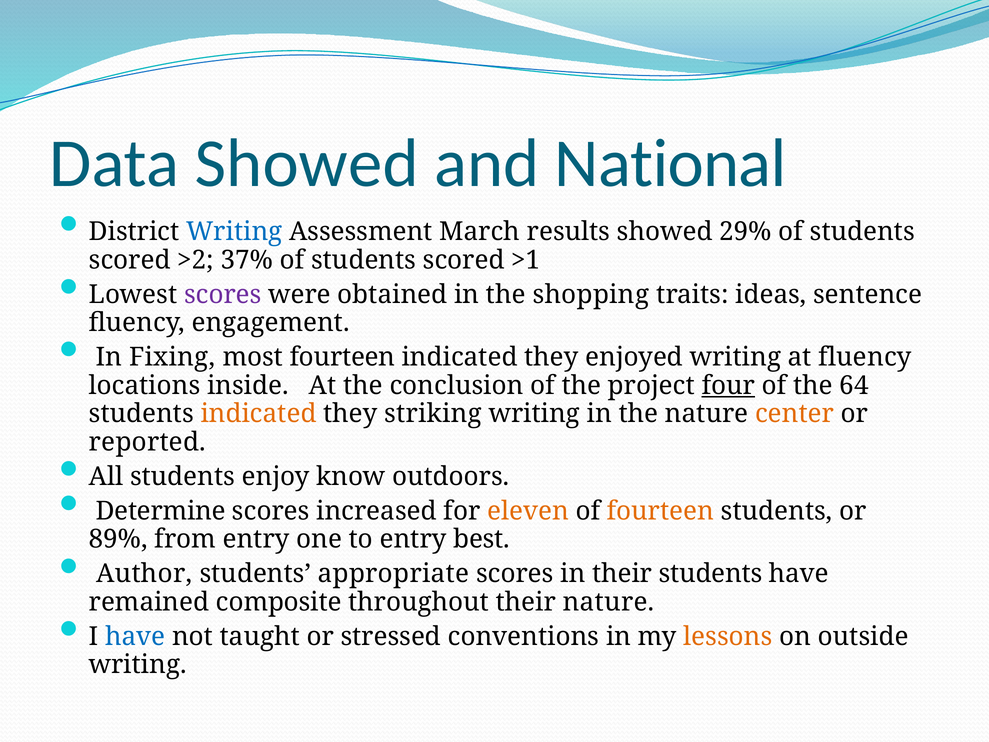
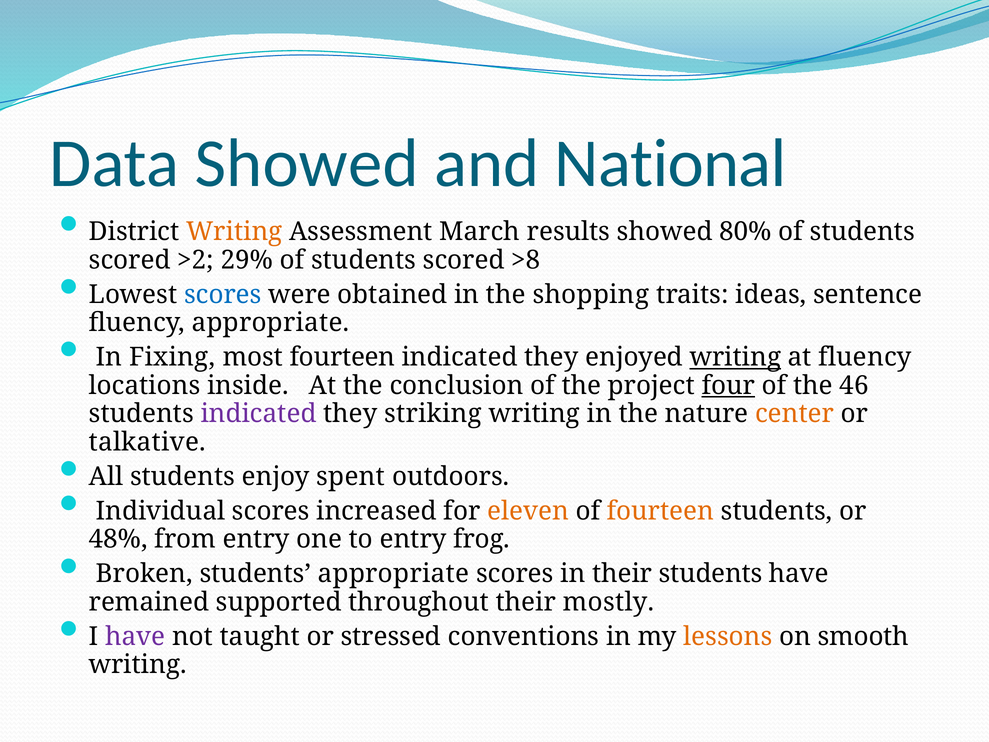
Writing colour: blue -> orange (234, 232)
29%: 29% -> 80% (746, 232)
37%: 37% -> 29% (247, 260)
>1: >1 -> >8 (526, 260)
scores colour: purple -> blue (223, 294)
fluency engagement: engagement -> appropriate (270, 323)
writing underline: none -> present (735, 357)
64: 64 -> 46 (854, 385)
indicated colour: orange -> purple (259, 414)
reported: reported -> talkative (147, 442)
know: know -> spent (351, 476)
Determine: Determine -> Individual (160, 511)
89%: 89% -> 48% (118, 539)
best: best -> frog (482, 539)
Author: Author -> Broken (144, 574)
composite: composite -> supported (279, 602)
their nature: nature -> mostly (609, 602)
have colour: blue -> purple (135, 636)
outside: outside -> smooth (863, 636)
